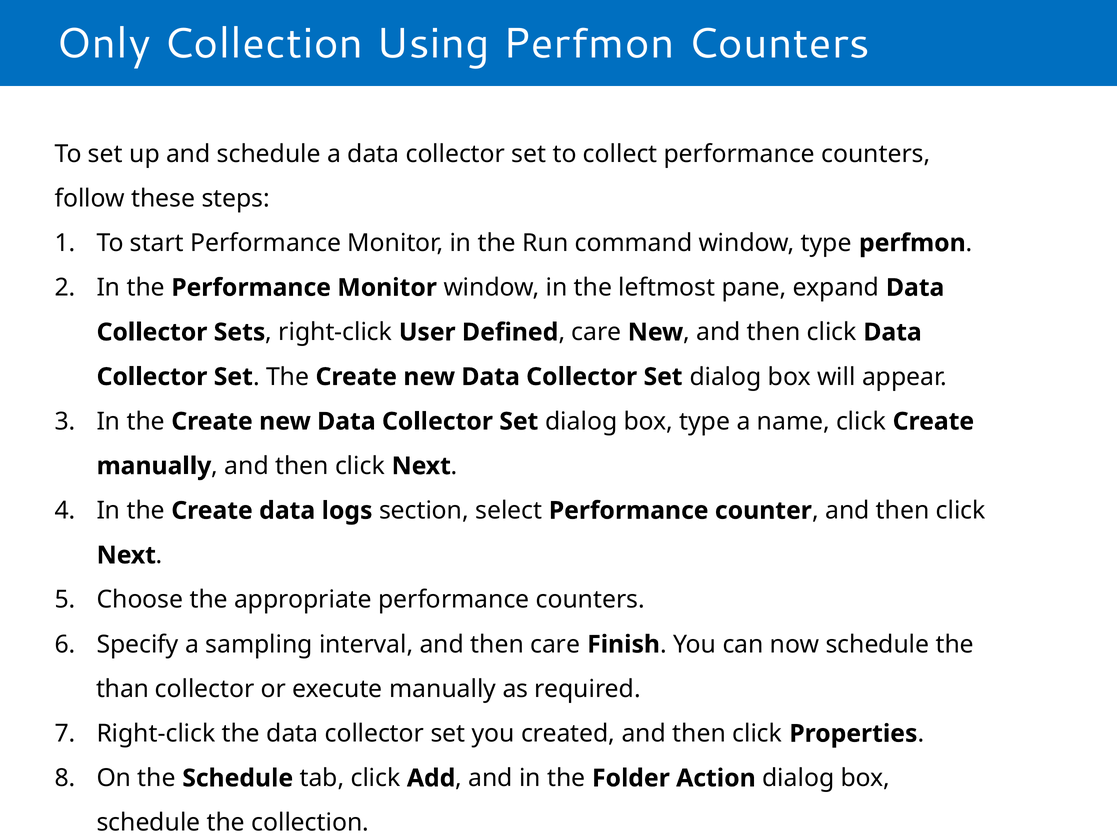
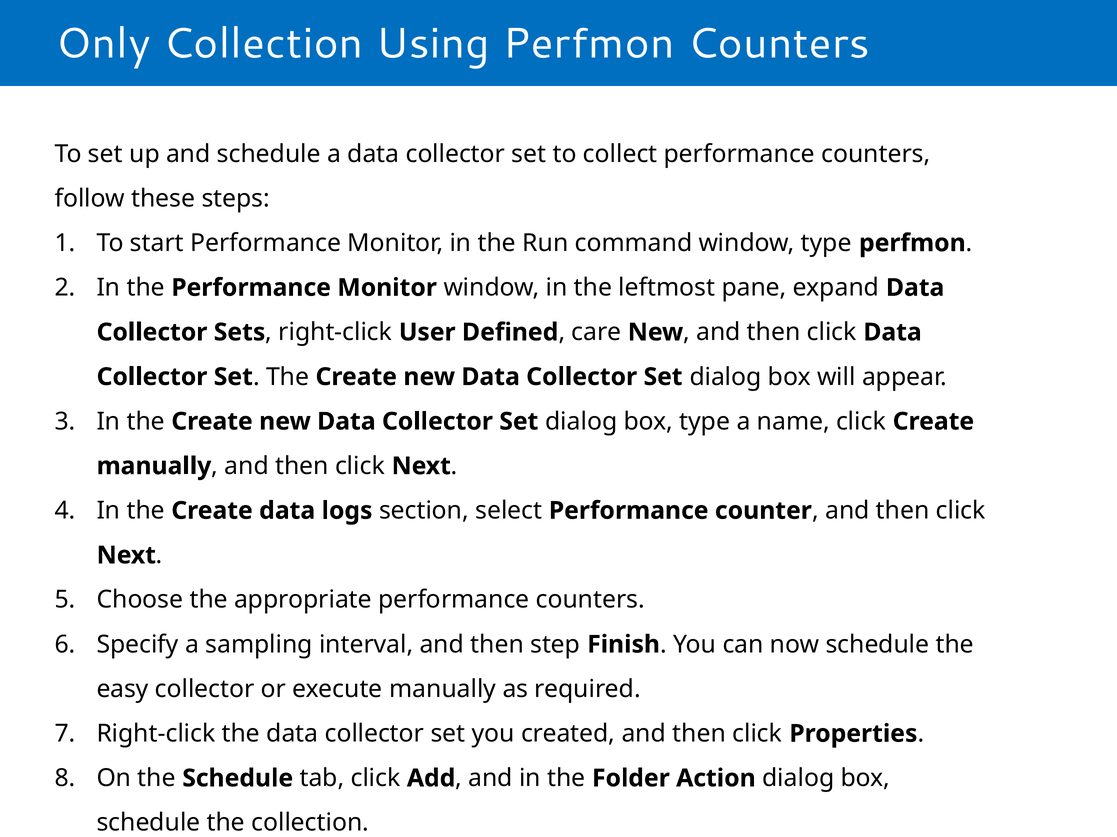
then care: care -> step (555, 645)
than: than -> easy (123, 690)
